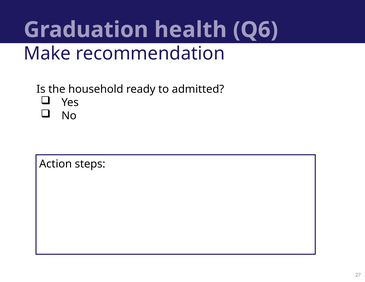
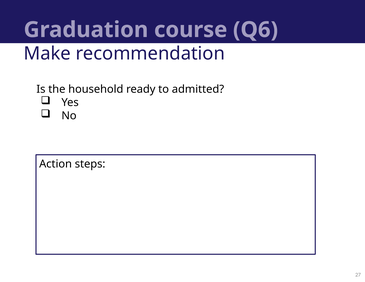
health: health -> course (191, 30)
